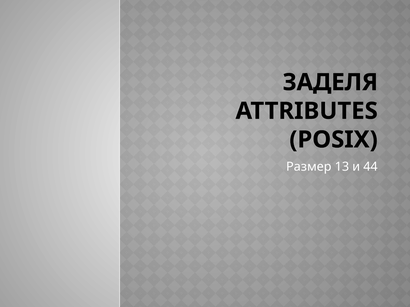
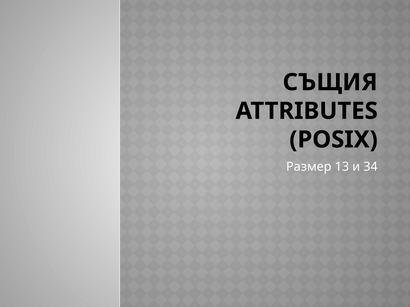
ЗАДЕЛЯ: ЗАДЕЛЯ -> СЪЩИЯ (330, 82)
44: 44 -> 34 (370, 167)
